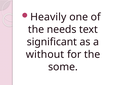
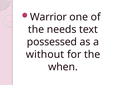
Heavily: Heavily -> Warrior (48, 17)
significant: significant -> possessed (52, 42)
some: some -> when (63, 67)
